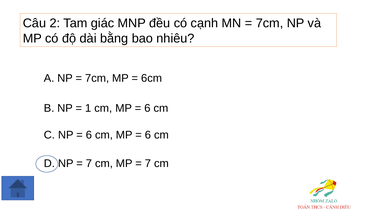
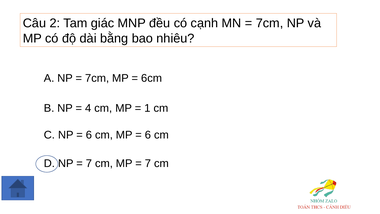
1: 1 -> 4 (88, 108)
6: 6 -> 1 (147, 108)
